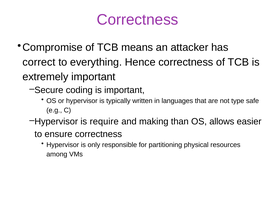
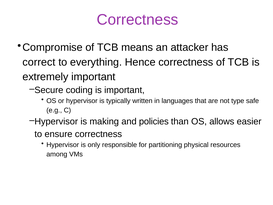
require: require -> making (104, 121)
making: making -> policies (154, 121)
